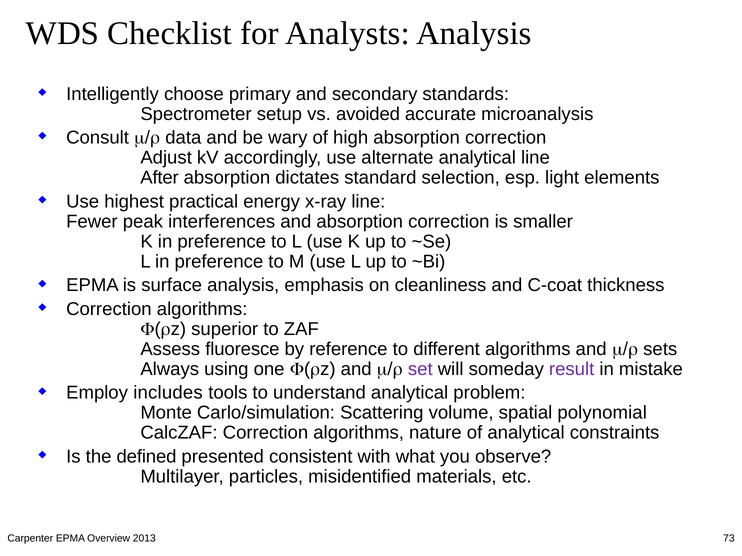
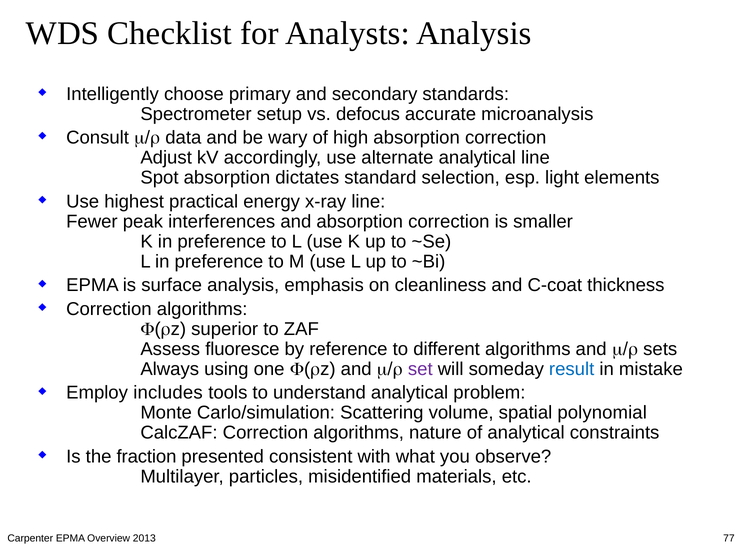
avoided: avoided -> defocus (368, 114)
After: After -> Spot (159, 178)
result colour: purple -> blue (572, 369)
defined: defined -> fraction (147, 457)
73: 73 -> 77 (729, 539)
